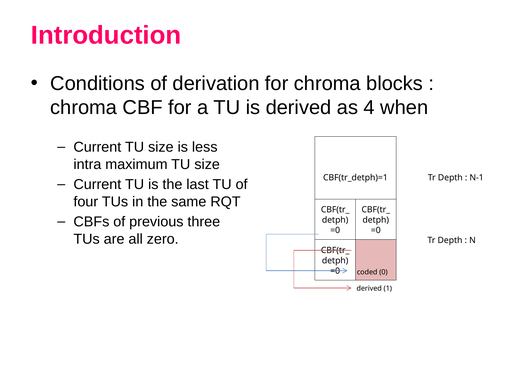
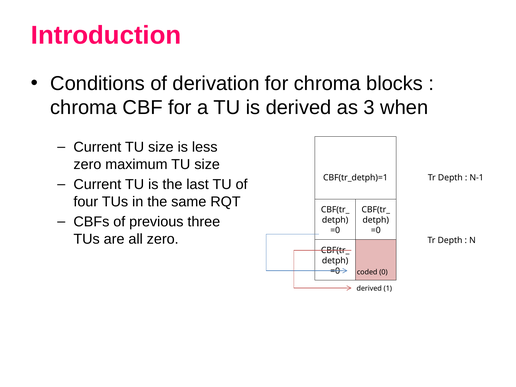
4: 4 -> 3 (369, 108)
intra: intra -> zero (87, 164)
